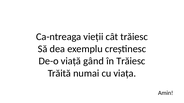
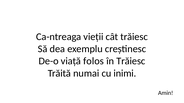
gând: gând -> folos (94, 61)
viața: viața -> inimi (125, 74)
